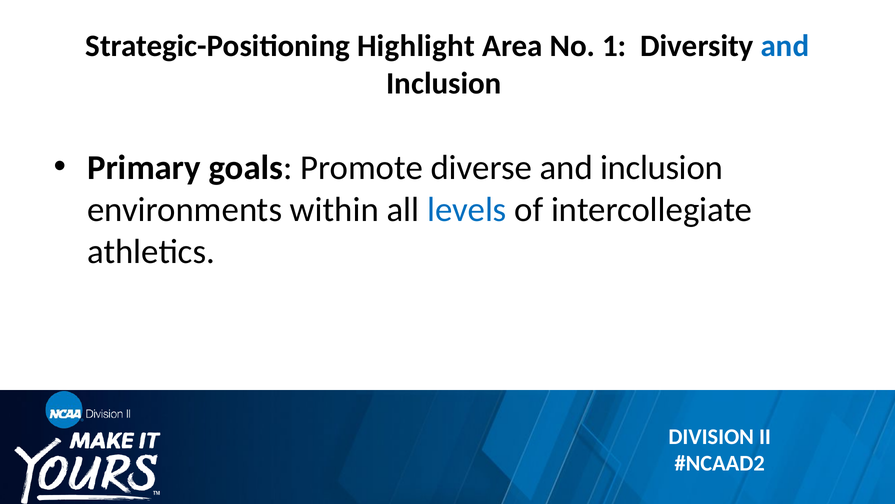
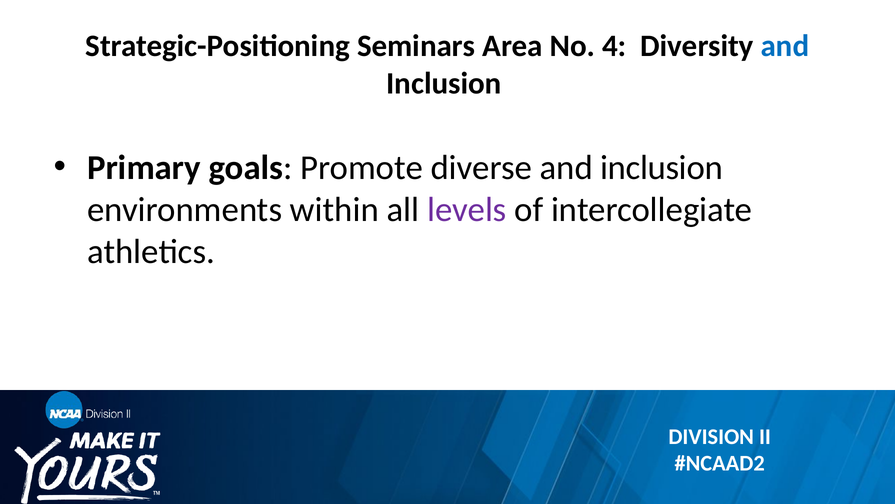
Highlight: Highlight -> Seminars (416, 46)
1: 1 -> 4 (614, 46)
levels colour: blue -> purple (467, 209)
